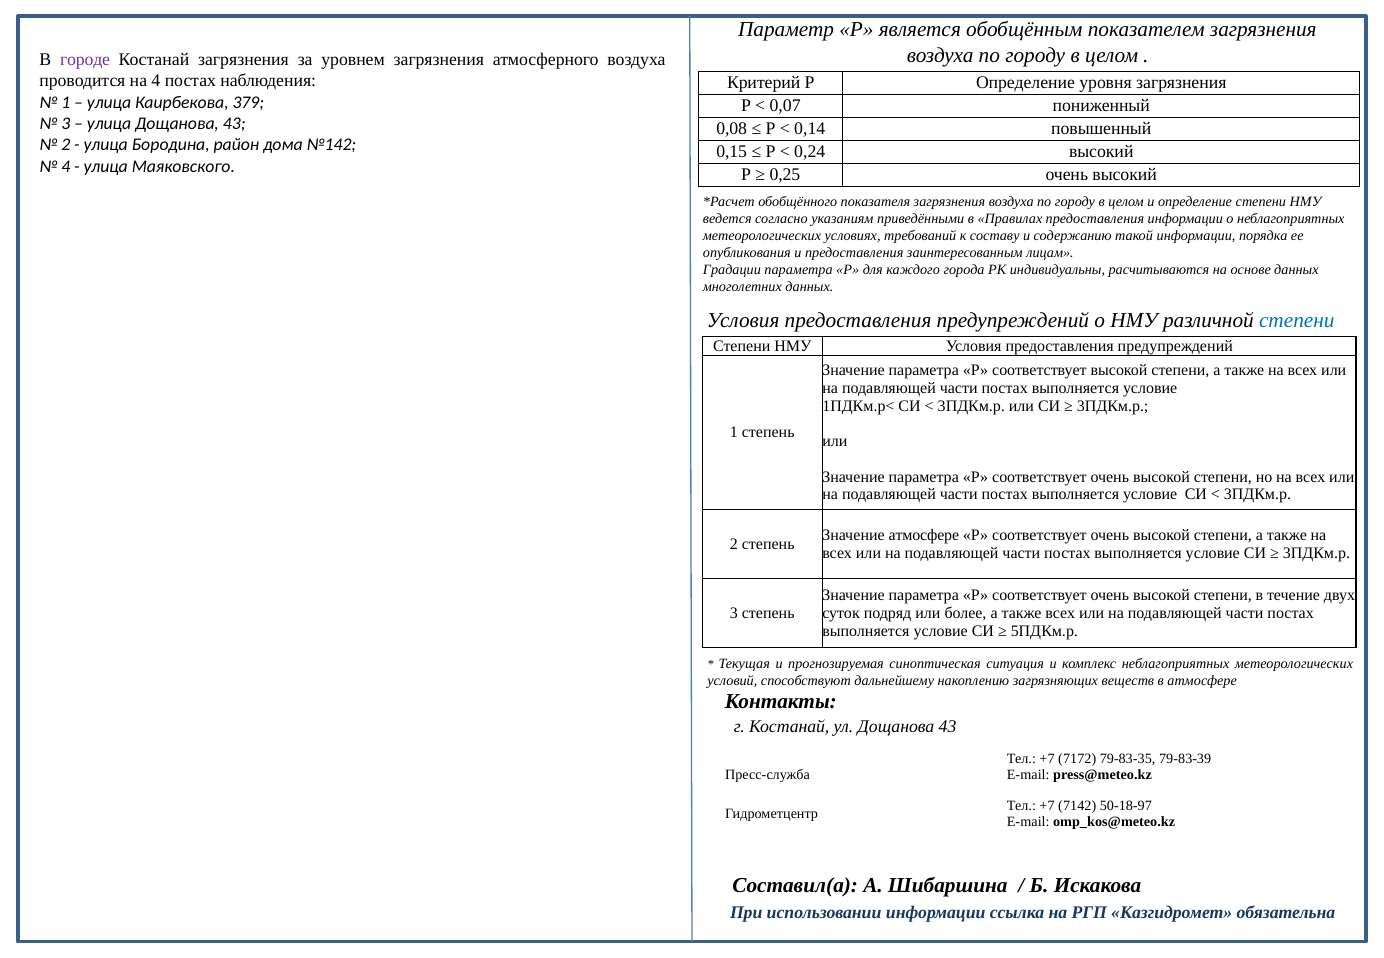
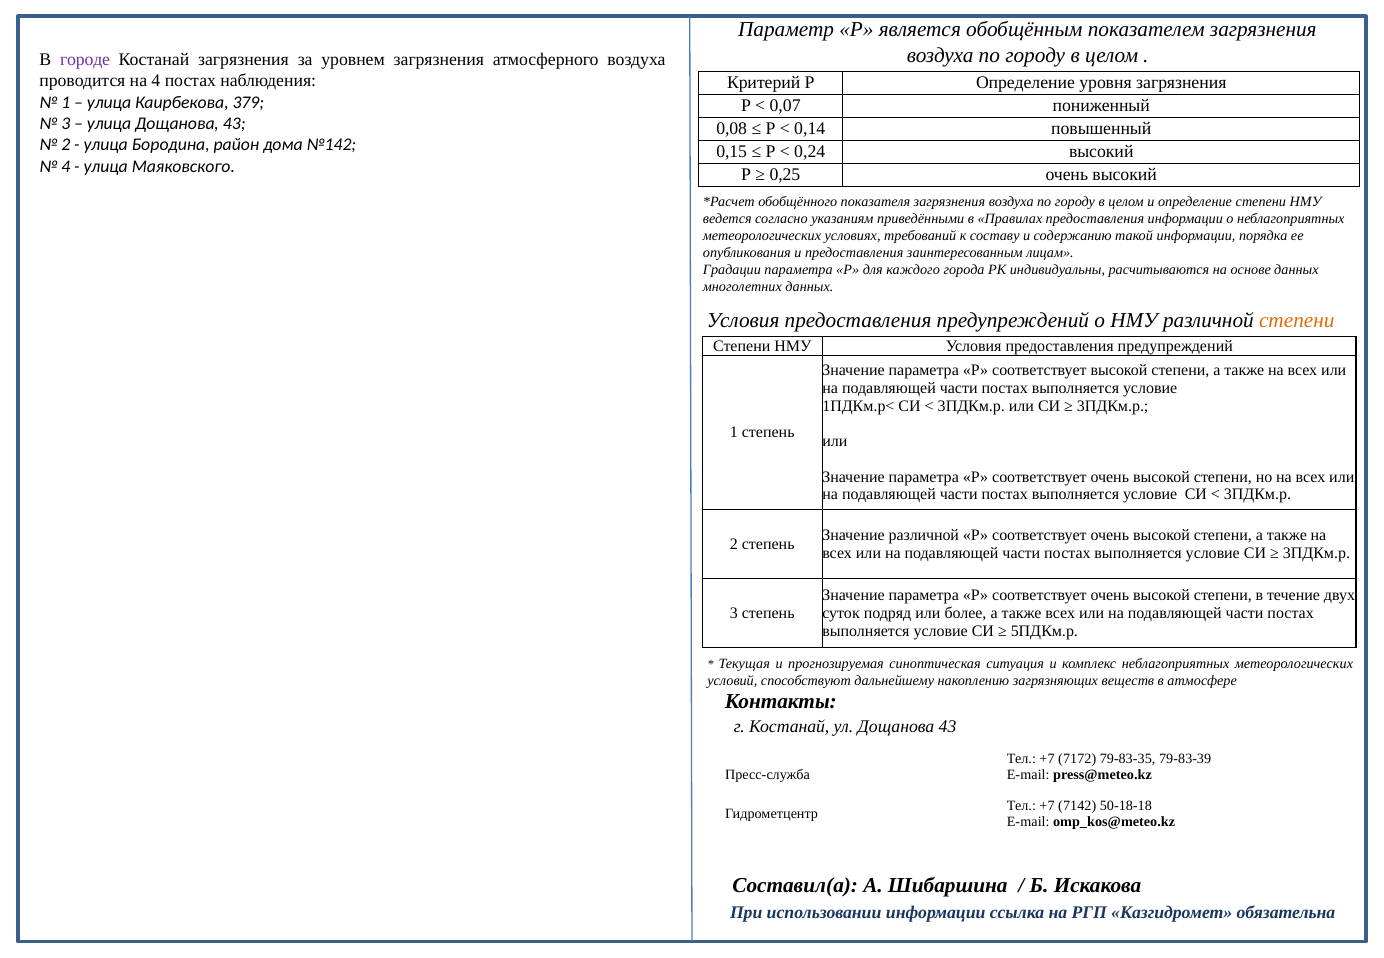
степени colour: blue -> orange (1297, 321)
Значение атмосфере: атмосфере -> различной (924, 535)
50-18-97: 50-18-97 -> 50-18-18 (1126, 806)
